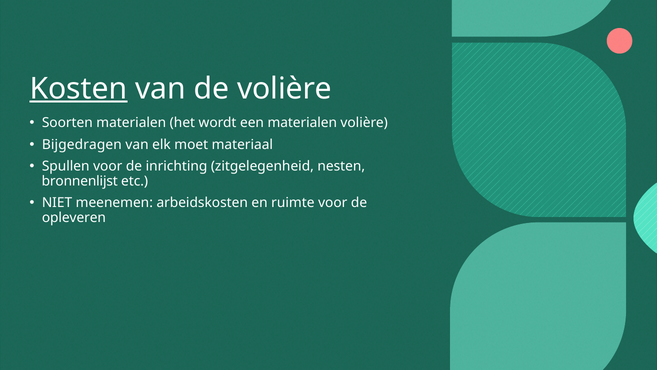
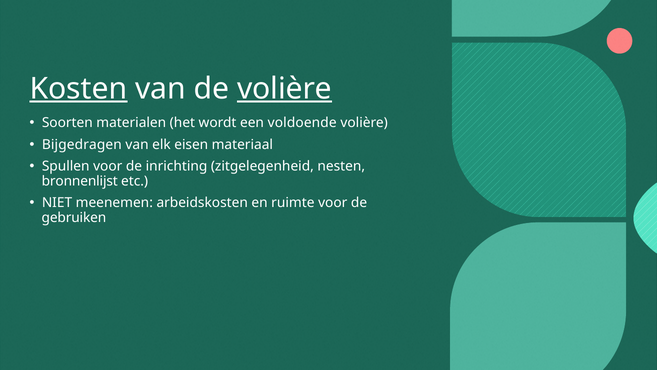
volière underline: none -> present (284, 89)
een materialen: materialen -> voldoende (302, 123)
moet: moet -> eisen (191, 144)
opleveren: opleveren -> gebruiken (74, 217)
